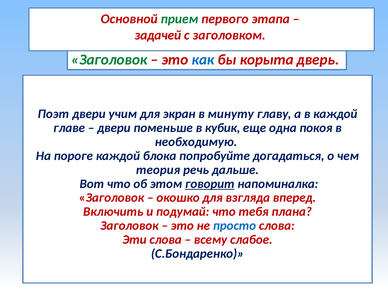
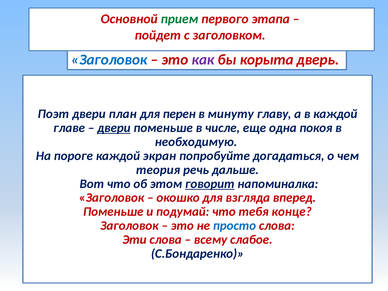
задачей: задачей -> пойдет (158, 35)
Заголовок colour: green -> blue (109, 60)
как colour: blue -> purple (203, 60)
учим: учим -> план (123, 114)
экран: экран -> перен (179, 114)
двери underline: none -> present (114, 128)
кубик: кубик -> числе (222, 128)
блока: блока -> экран (160, 156)
Включить: Включить -> Поменьше (113, 212)
плана: плана -> конце (292, 212)
